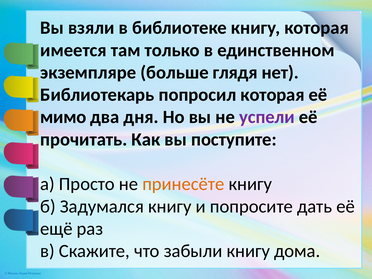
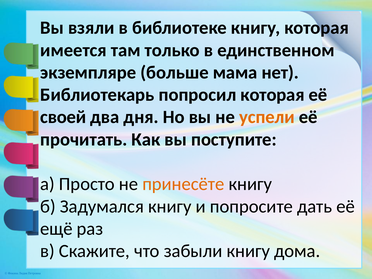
глядя: глядя -> мама (235, 72)
мимо: мимо -> своей (63, 117)
успели colour: purple -> orange (267, 117)
